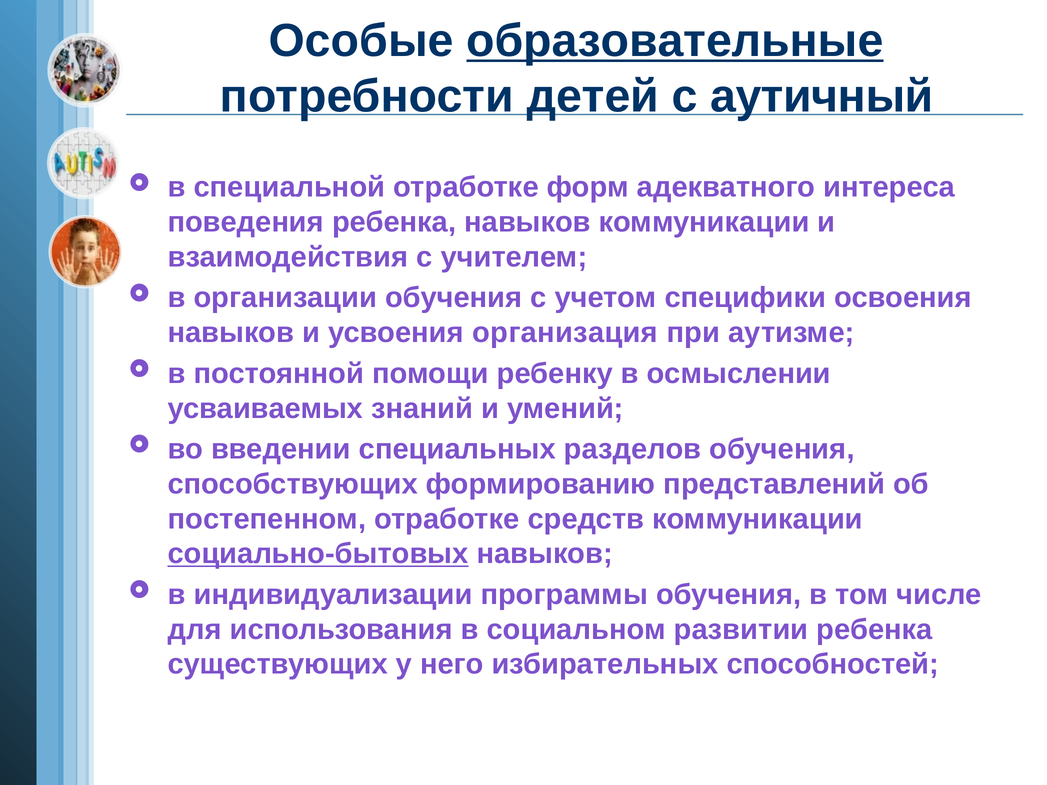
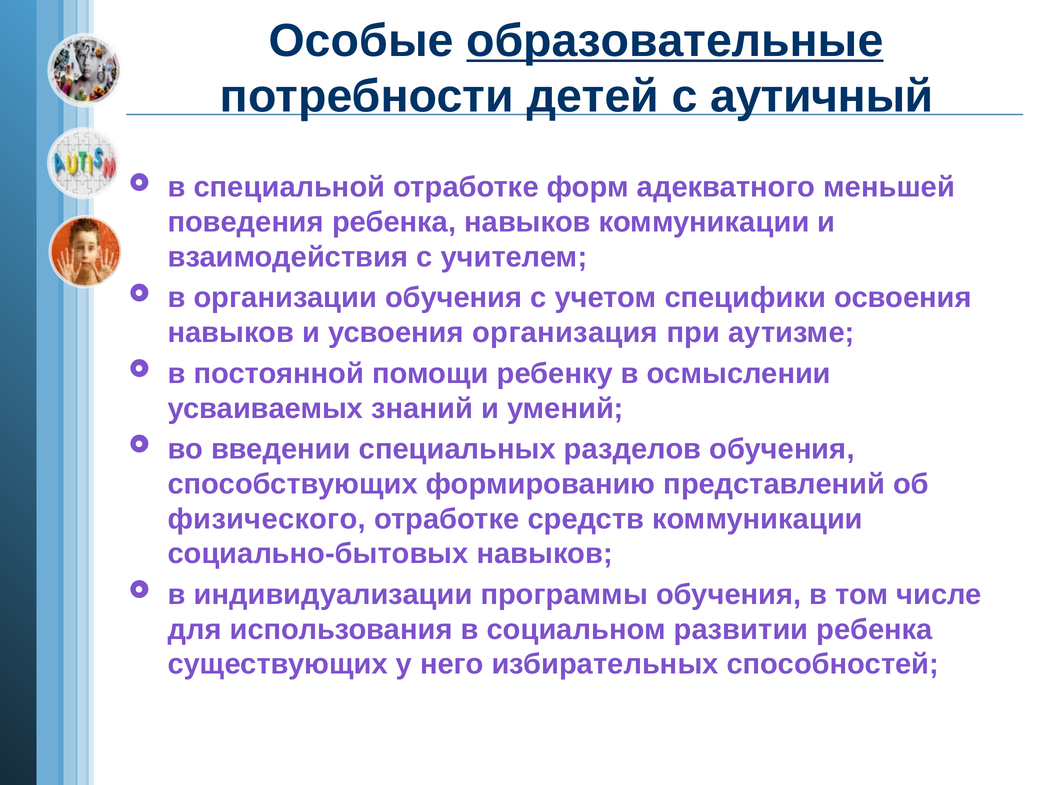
интереса: интереса -> меньшей (889, 187)
постепенном: постепенном -> физического (267, 519)
социально-бытовых underline: present -> none (318, 554)
